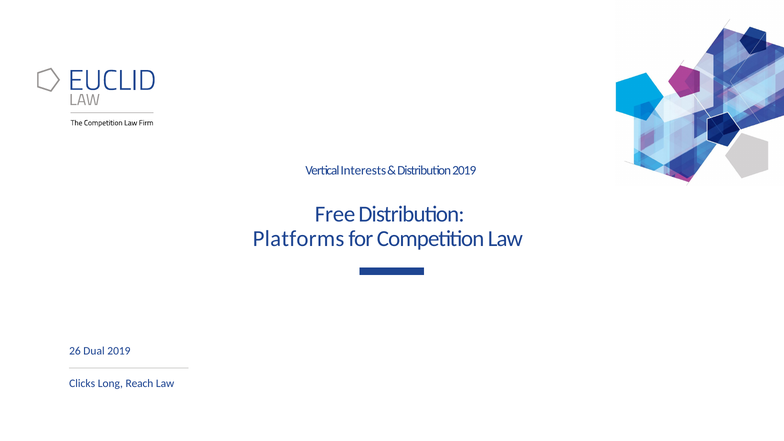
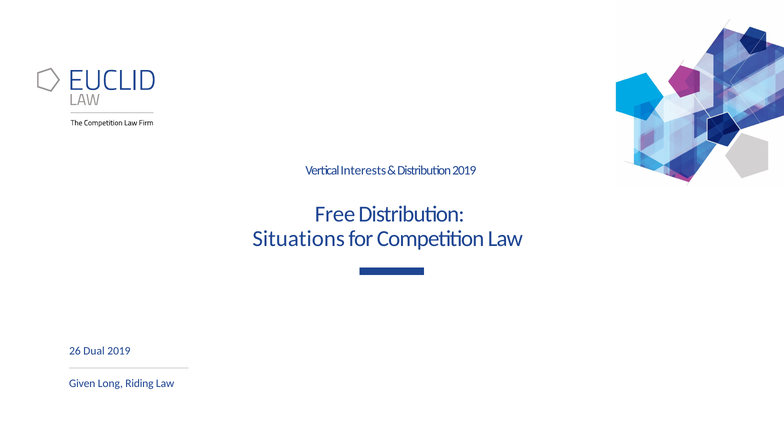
Platforms: Platforms -> Situations (299, 239)
Clicks: Clicks -> Given (82, 383)
Reach: Reach -> Riding (139, 383)
